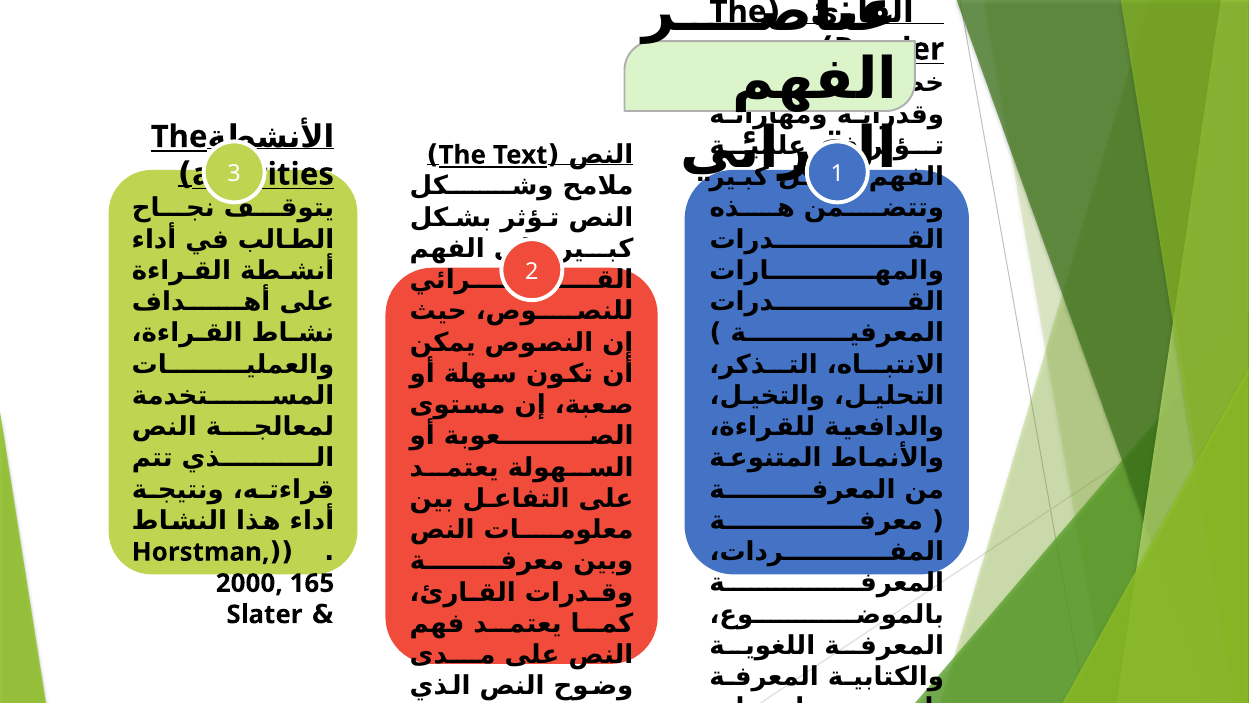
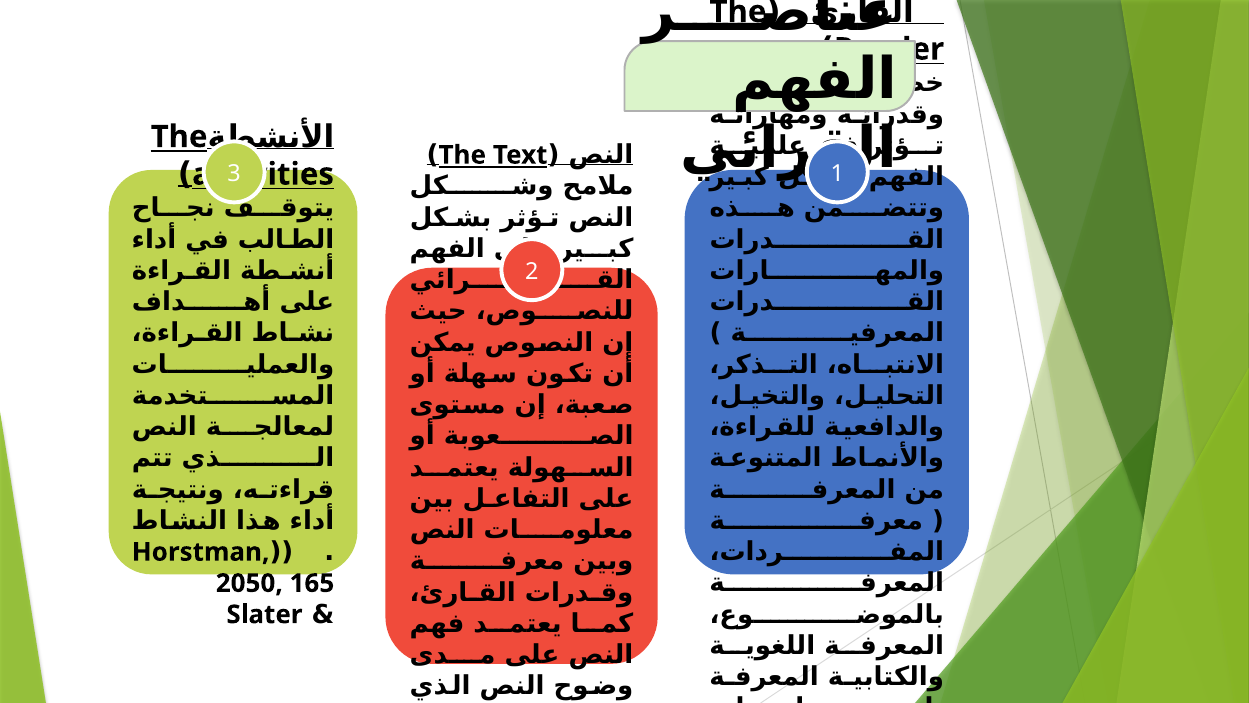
2000: 2000 -> 2050 (249, 583)
